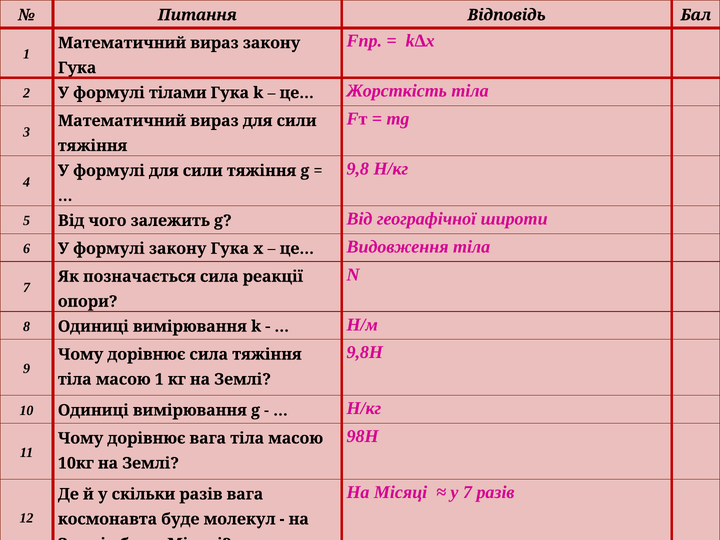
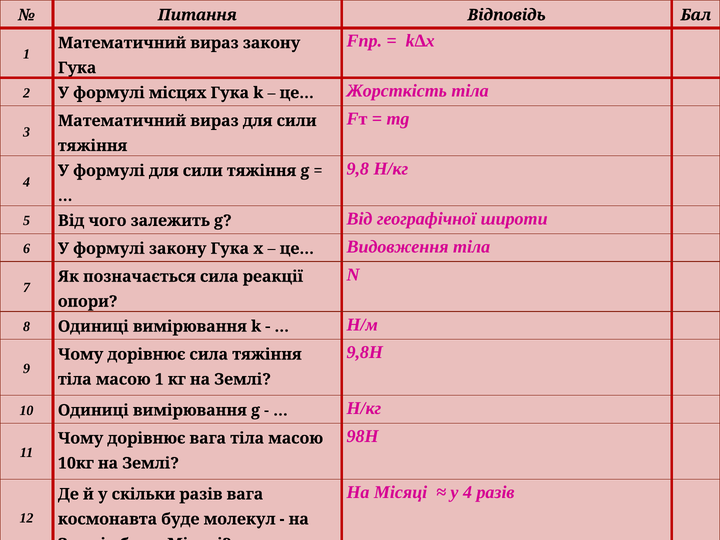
тілами: тілами -> місцях (178, 93)
у 7: 7 -> 4 (468, 492)
